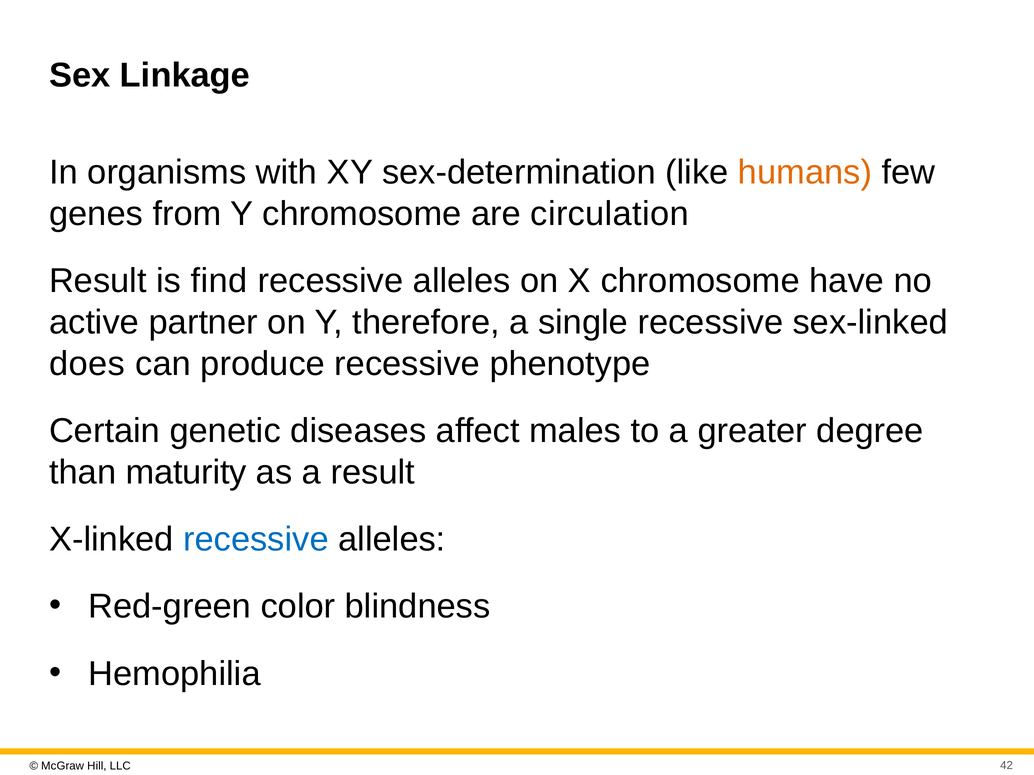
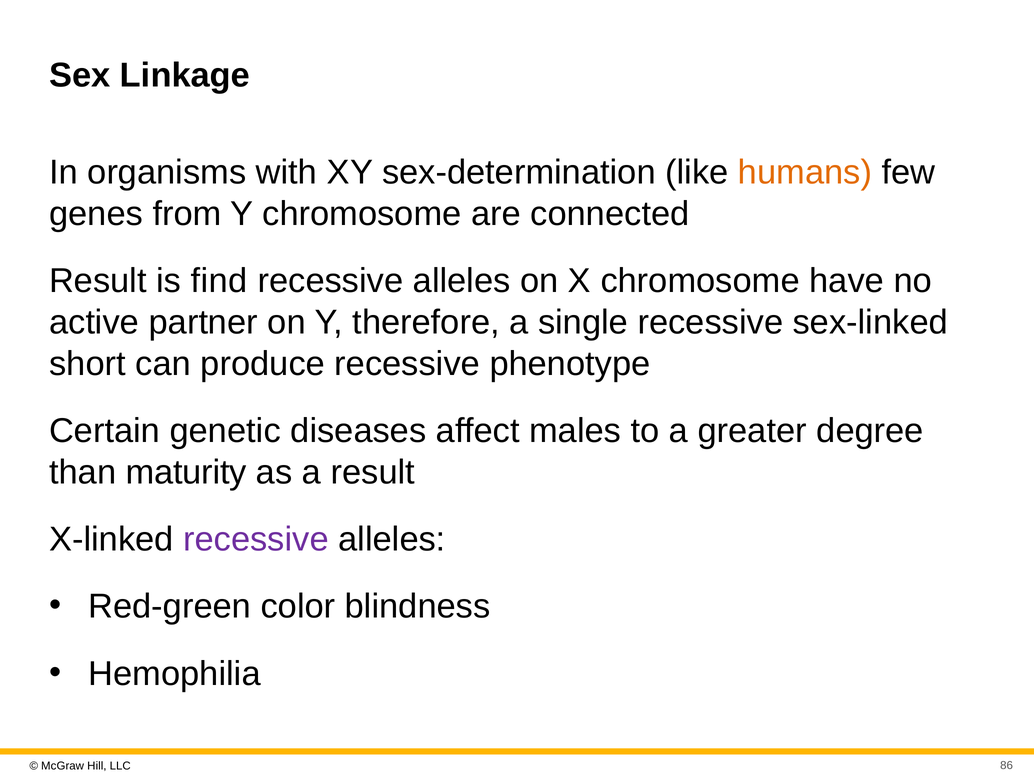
circulation: circulation -> connected (610, 214)
does: does -> short (87, 364)
recessive colour: blue -> purple (256, 540)
42: 42 -> 86 (1007, 766)
